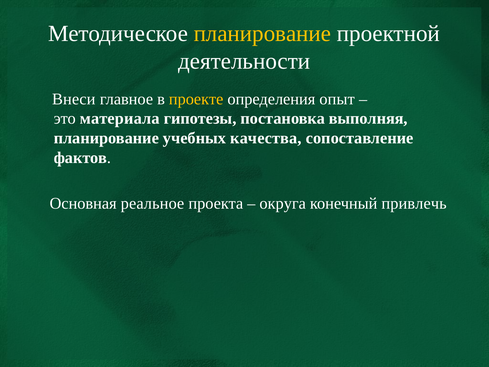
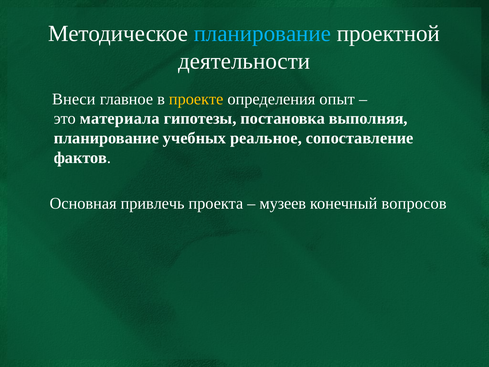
планирование colour: yellow -> light blue (262, 33)
качества: качества -> реальное (266, 138)
реальное: реальное -> привлечь (153, 203)
округа: округа -> музеев (283, 203)
привлечь: привлечь -> вопросов (414, 203)
